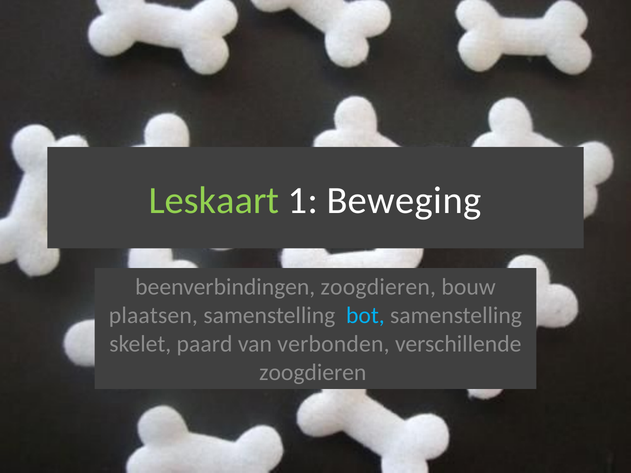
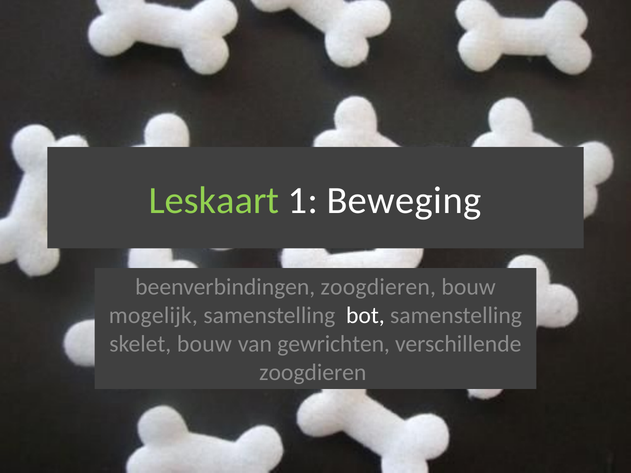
plaatsen: plaatsen -> mogelijk (153, 316)
bot colour: light blue -> white (365, 316)
skelet paard: paard -> bouw (204, 344)
verbonden: verbonden -> gewrichten (334, 344)
